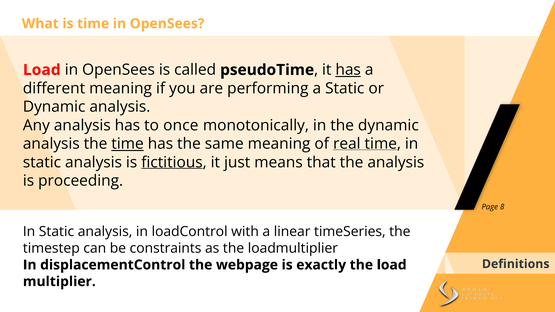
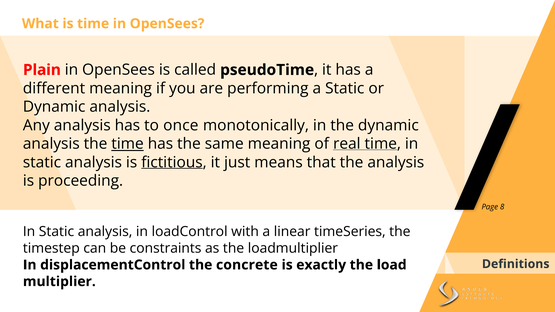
Load: Load -> Plain (42, 70)
has underline: present -> none (348, 70)
webpage: webpage -> concrete (247, 265)
